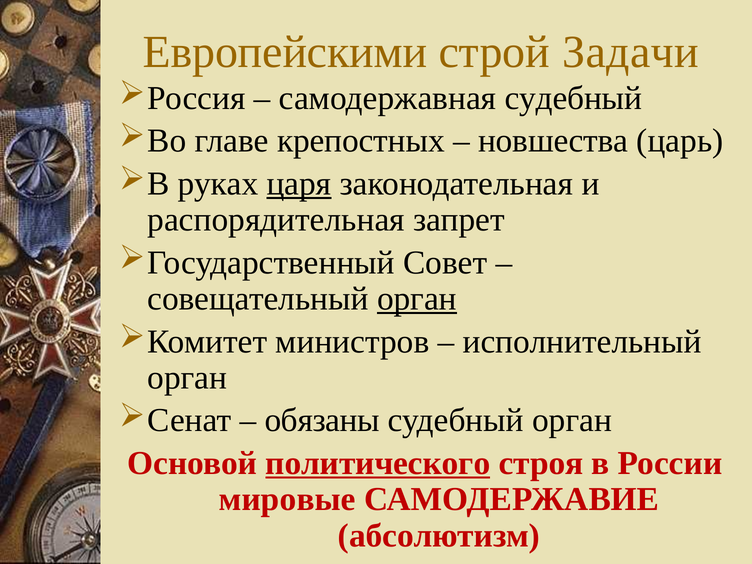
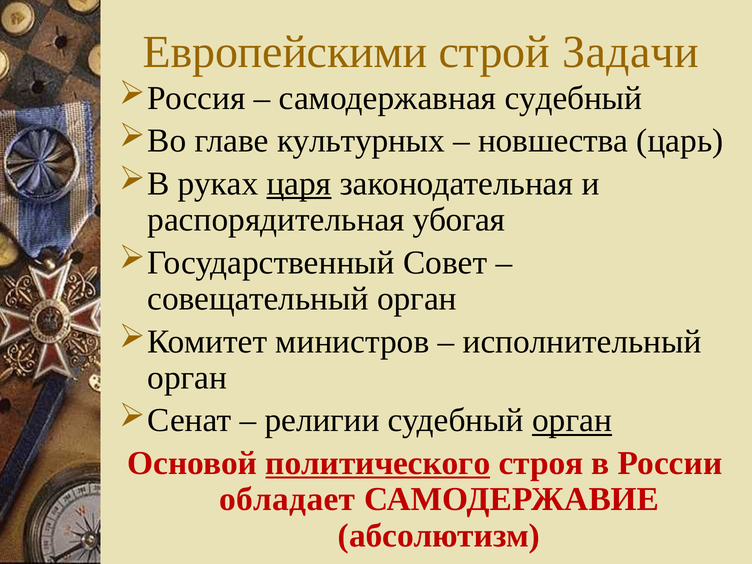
крепостных: крепостных -> культурных (361, 141)
запрет: запрет -> убогая (459, 220)
орган underline: present -> none (417, 299)
обязаны: обязаны -> религии (322, 420)
орган underline: none -> present (572, 420)
мировые: мировые -> обладает (287, 499)
